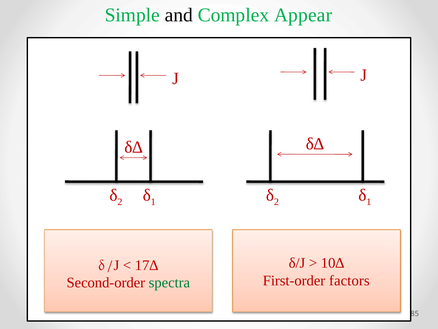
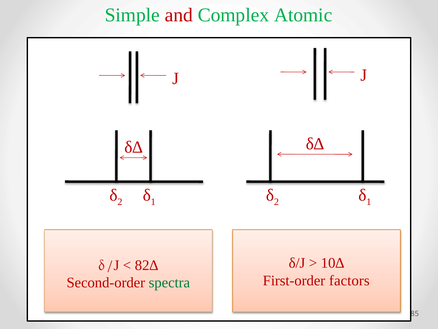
and colour: black -> red (179, 15)
Appear: Appear -> Atomic (303, 15)
17: 17 -> 82 (142, 265)
